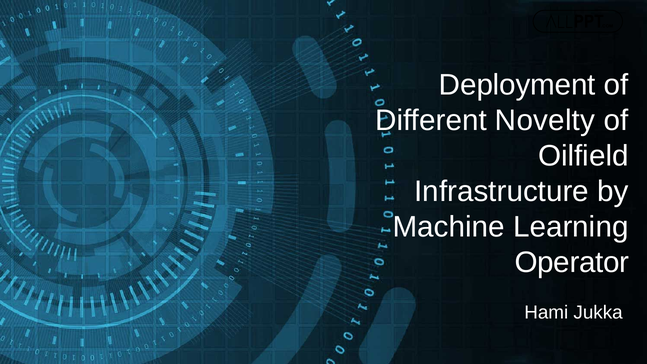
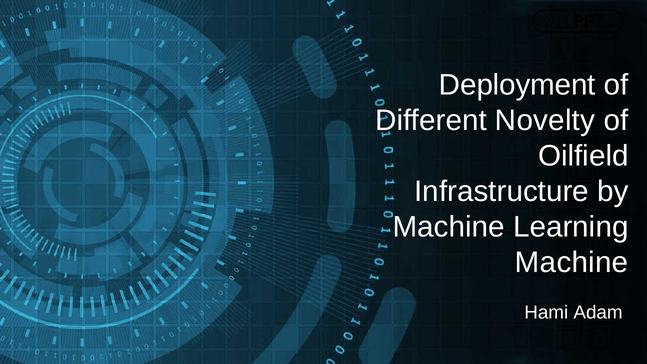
Operator: Operator -> Machine (572, 263)
Jukka: Jukka -> Adam (598, 312)
